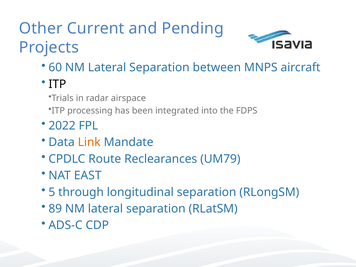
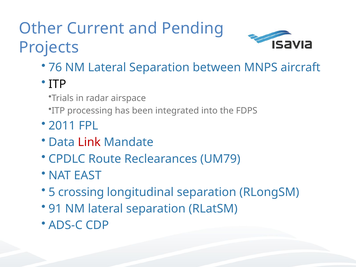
60: 60 -> 76 (55, 68)
2022: 2022 -> 2011 (62, 126)
Link colour: orange -> red (89, 142)
through: through -> crossing (81, 192)
89: 89 -> 91 (55, 209)
